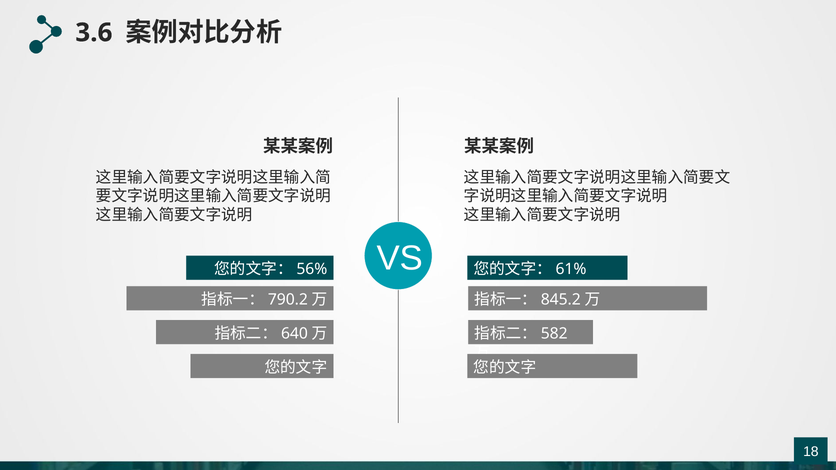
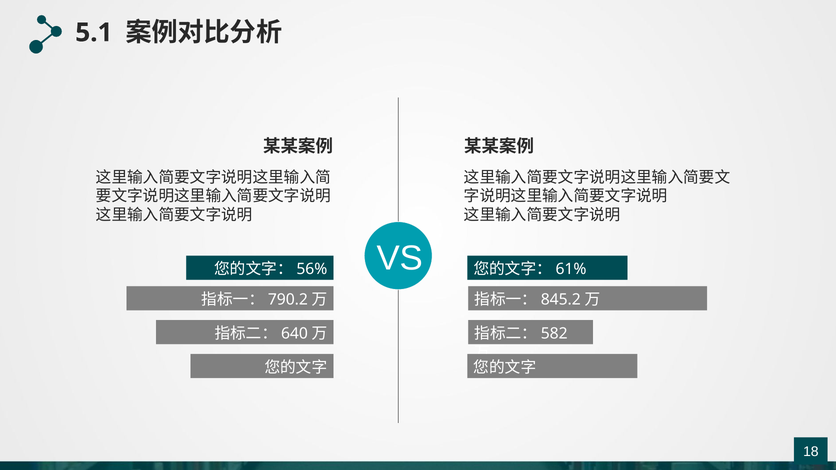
3.6: 3.6 -> 5.1 (94, 33)
